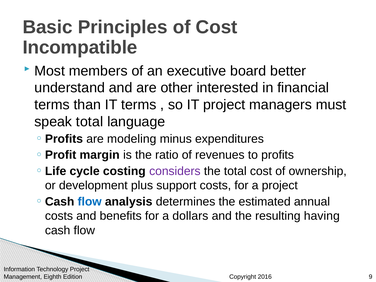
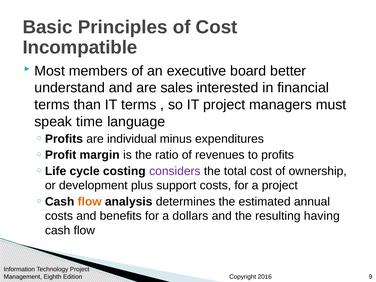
other: other -> sales (177, 88)
speak total: total -> time (90, 122)
modeling: modeling -> individual (132, 139)
flow colour: blue -> orange (90, 202)
